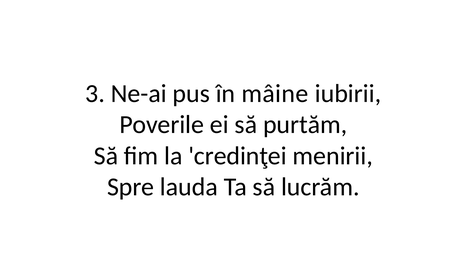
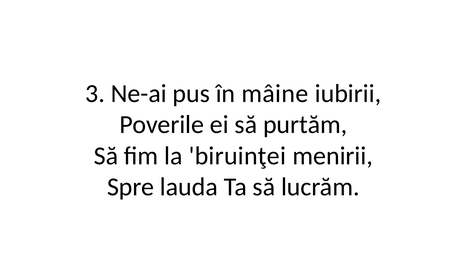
credinţei: credinţei -> biruinţei (237, 156)
